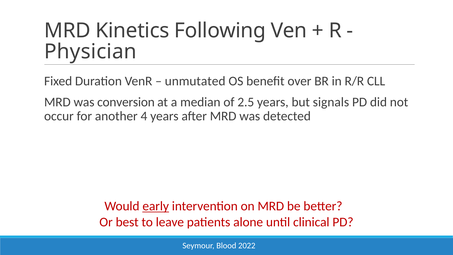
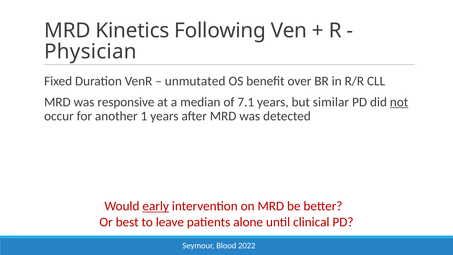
conversion: conversion -> responsive (126, 102)
2.5: 2.5 -> 7.1 (246, 102)
signals: signals -> similar (331, 102)
not underline: none -> present (399, 102)
4: 4 -> 1 (144, 116)
